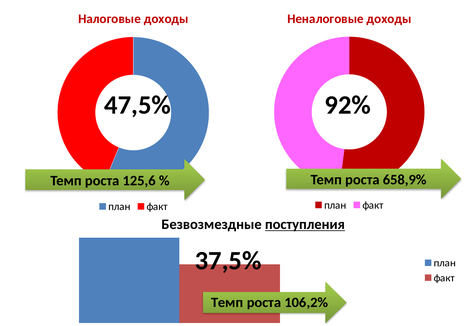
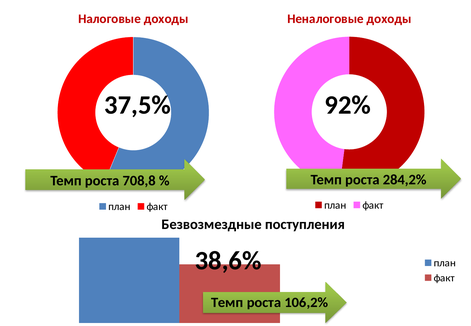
47,5%: 47,5% -> 37,5% (138, 105)
658,9%: 658,9% -> 284,2% (405, 180)
125,6: 125,6 -> 708,8 (139, 181)
поступления underline: present -> none (305, 225)
37,5%: 37,5% -> 38,6% (228, 261)
